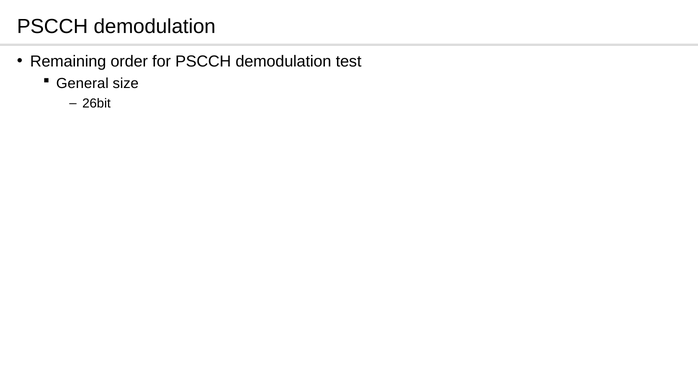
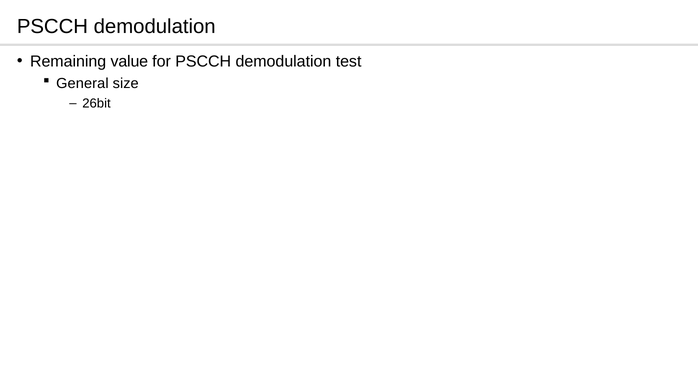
order: order -> value (129, 62)
